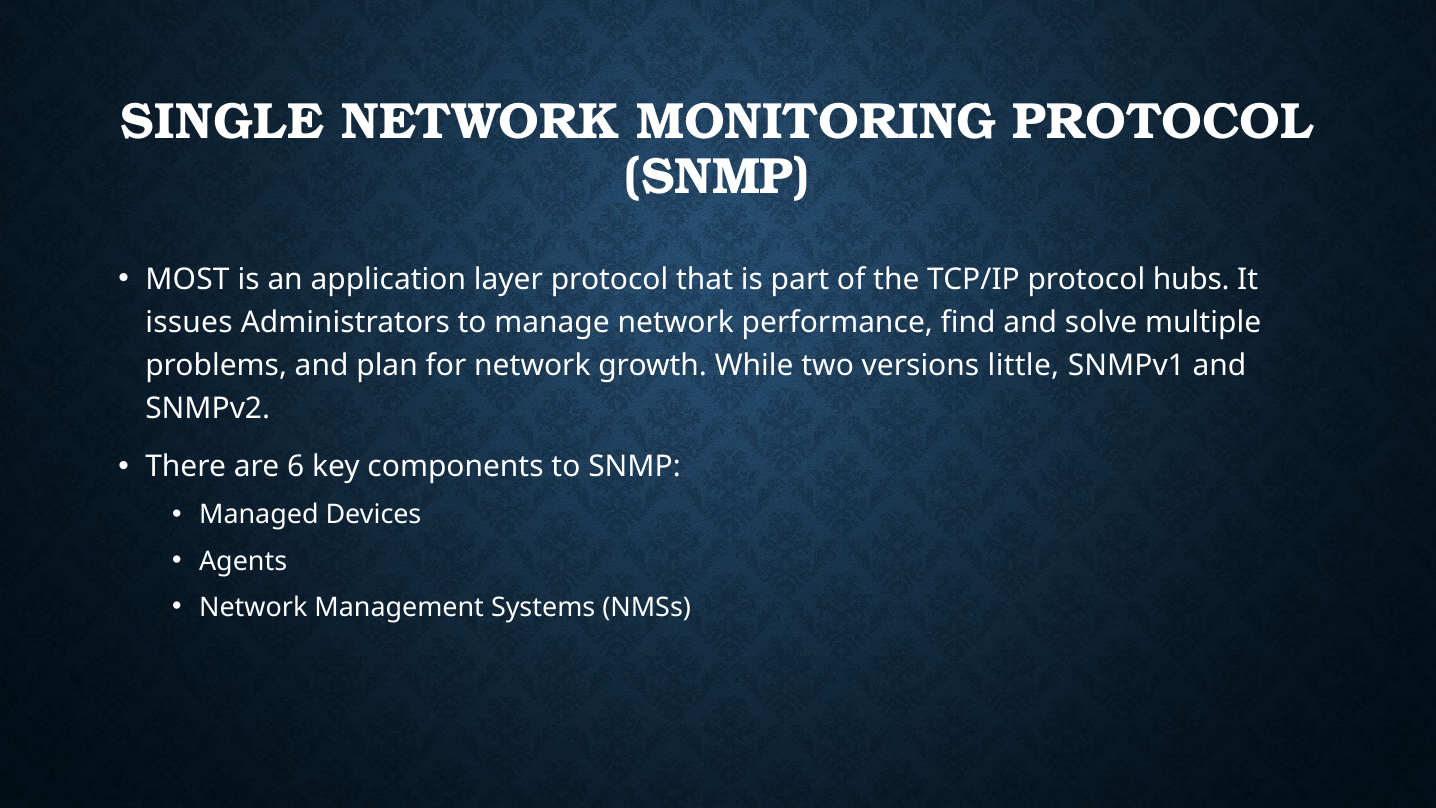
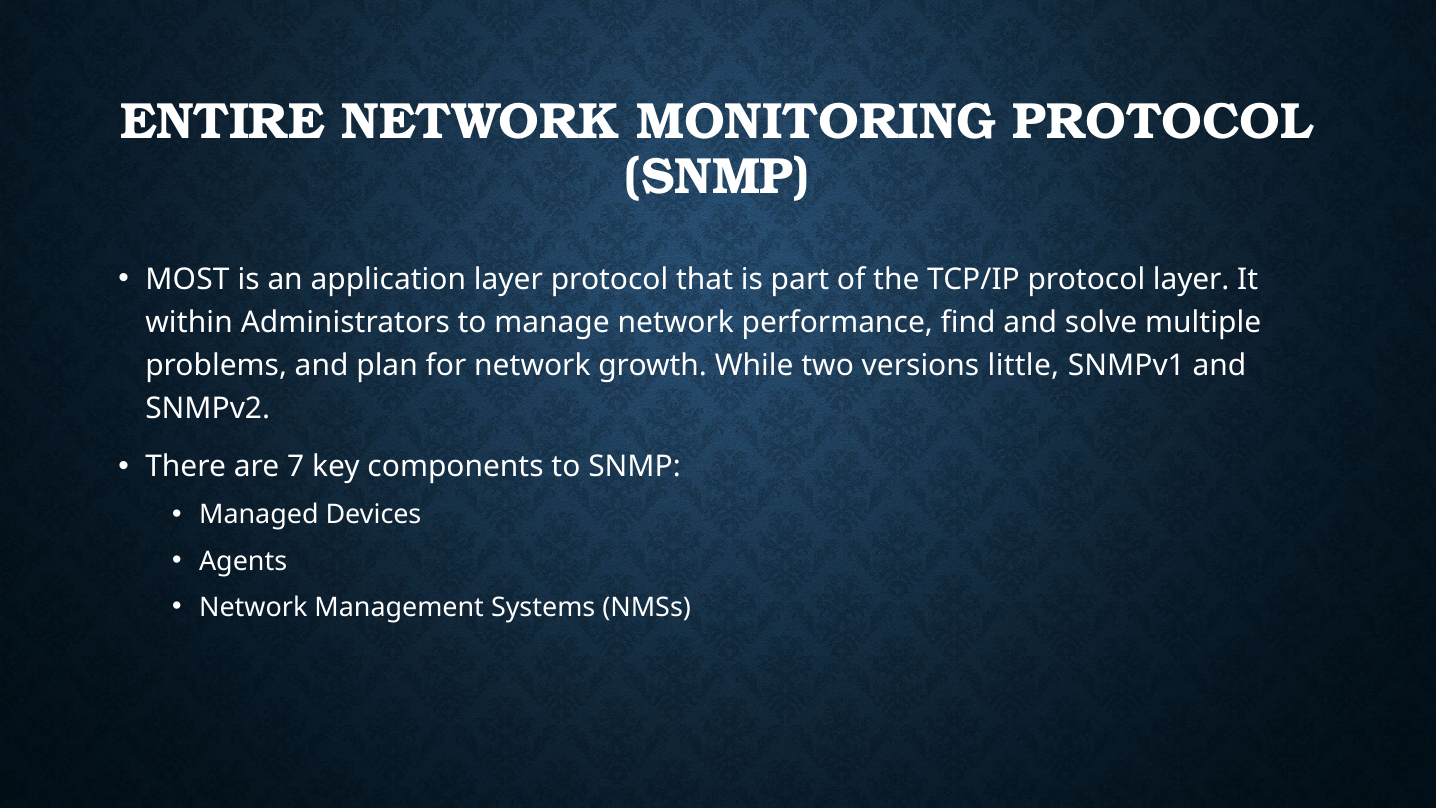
SINGLE: SINGLE -> ENTIRE (223, 122)
protocol hubs: hubs -> layer (1191, 280)
issues: issues -> within (189, 323)
6: 6 -> 7 (296, 467)
